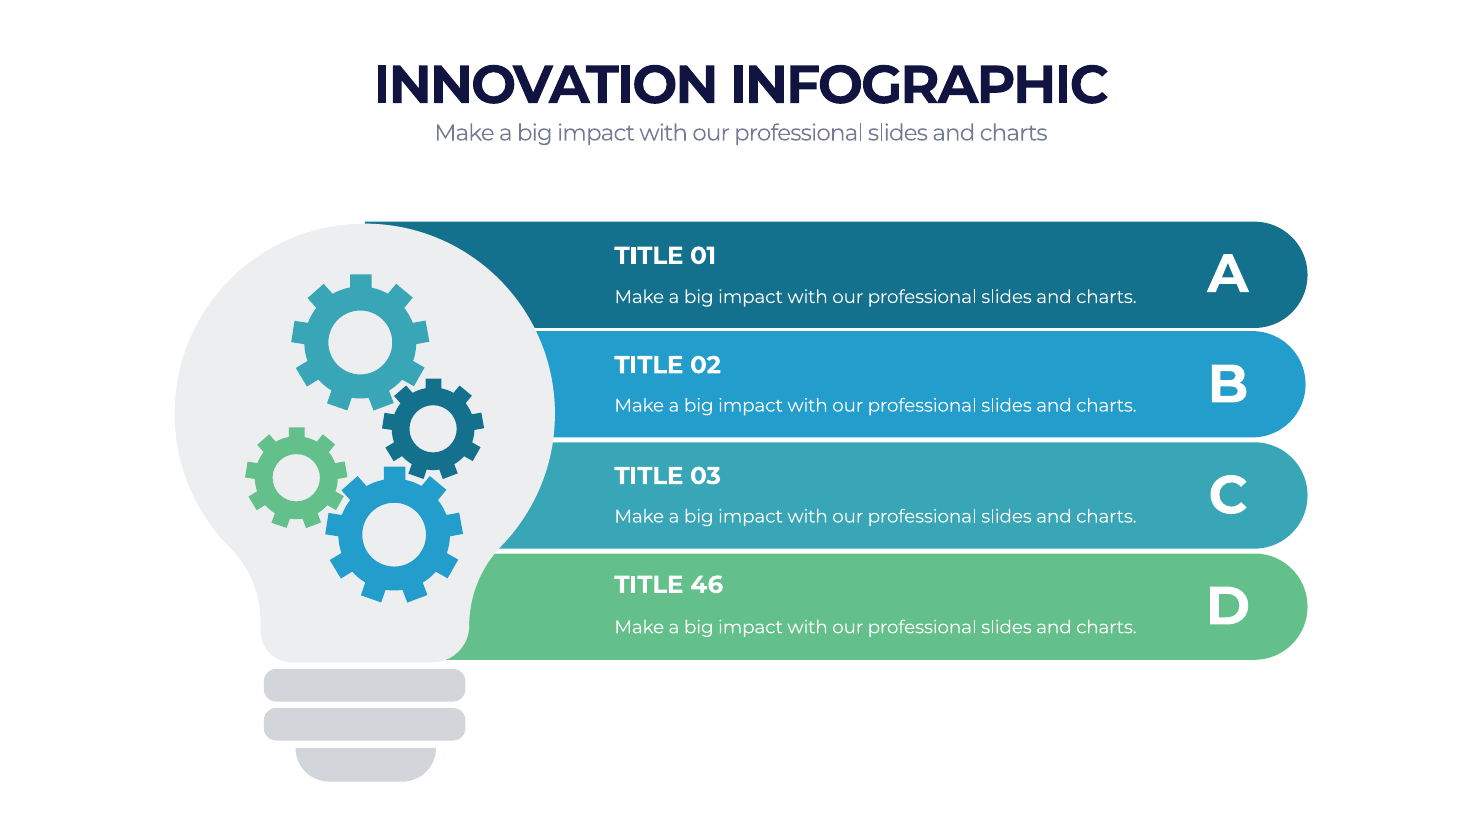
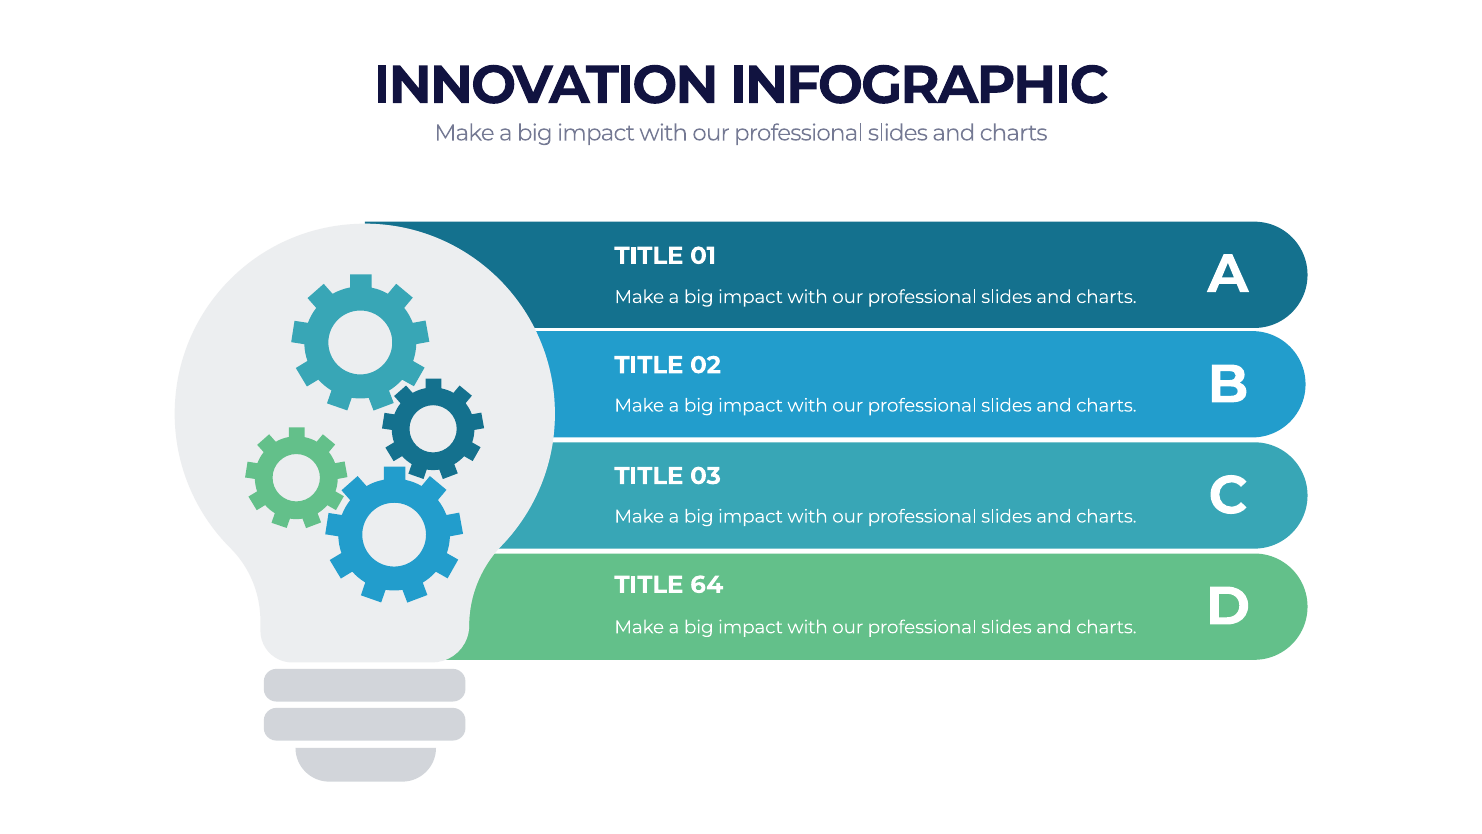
46: 46 -> 64 (707, 585)
